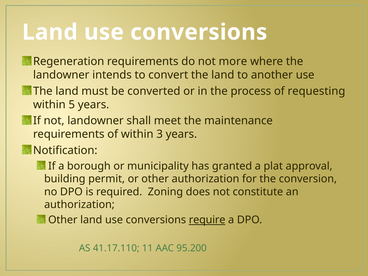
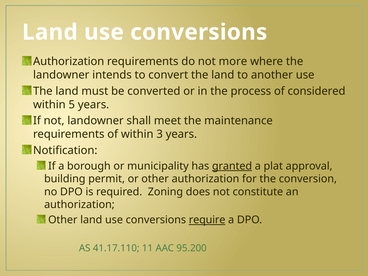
Regeneration: Regeneration -> Authorization (69, 62)
requesting: requesting -> considered (317, 91)
granted underline: none -> present (232, 166)
